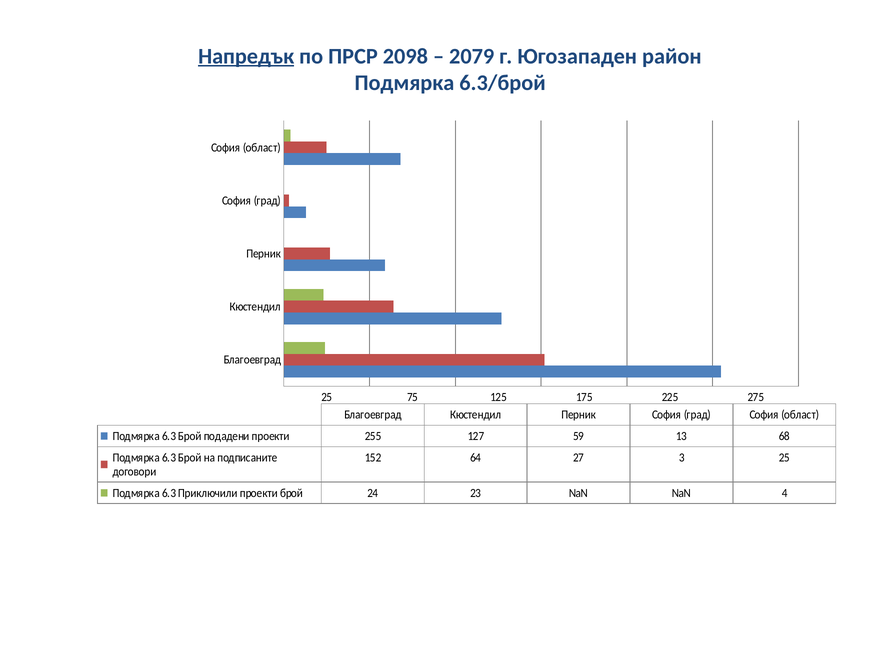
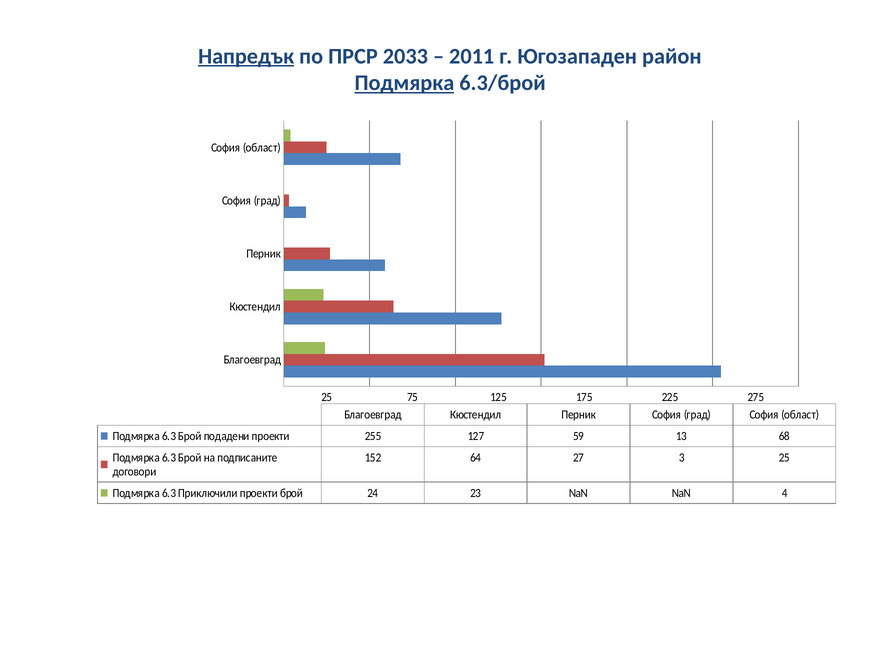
2098: 2098 -> 2033 (405, 56)
2079: 2079 -> 2011 (472, 56)
Подмярка underline: none -> present (404, 83)
